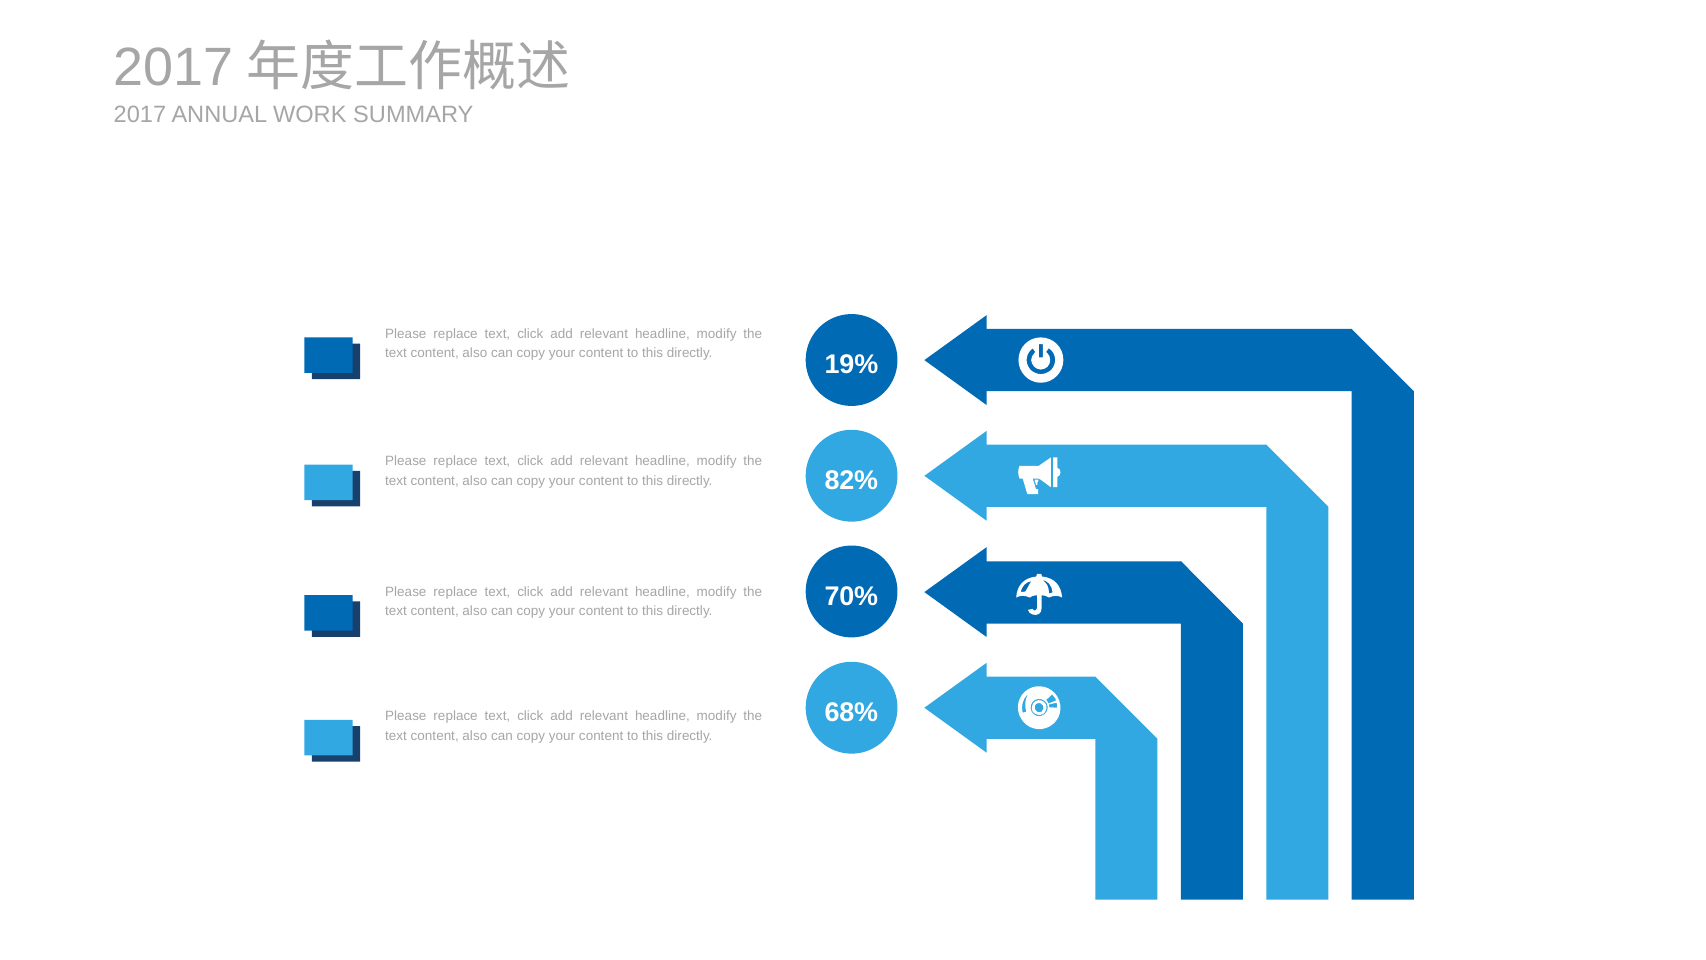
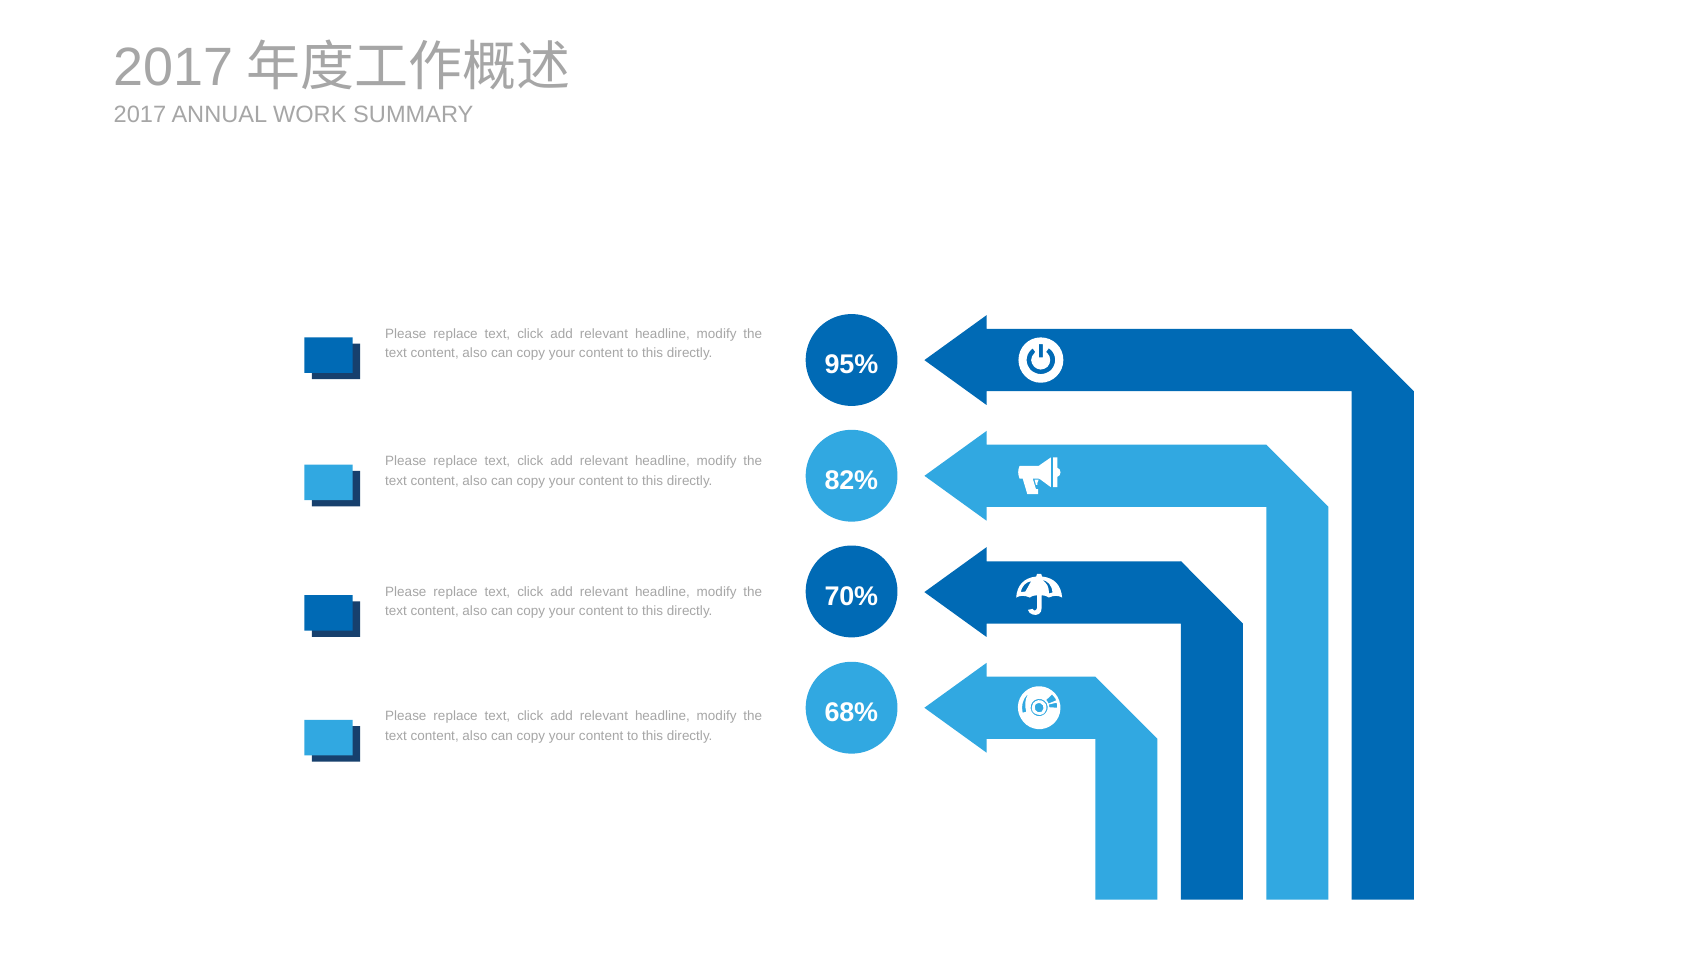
19%: 19% -> 95% (851, 365)
